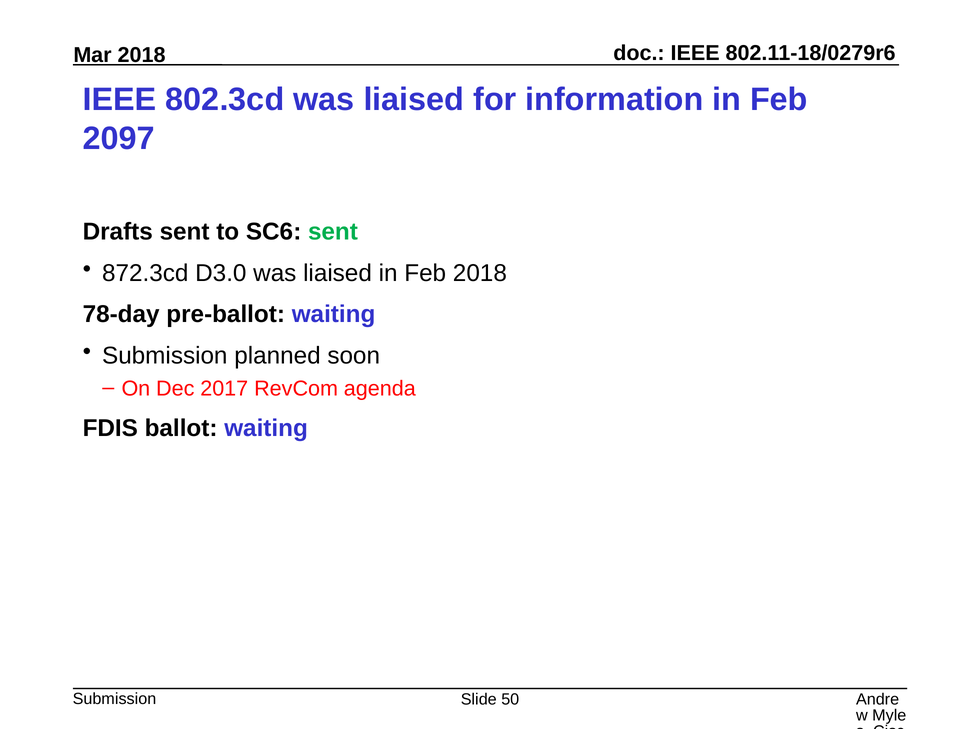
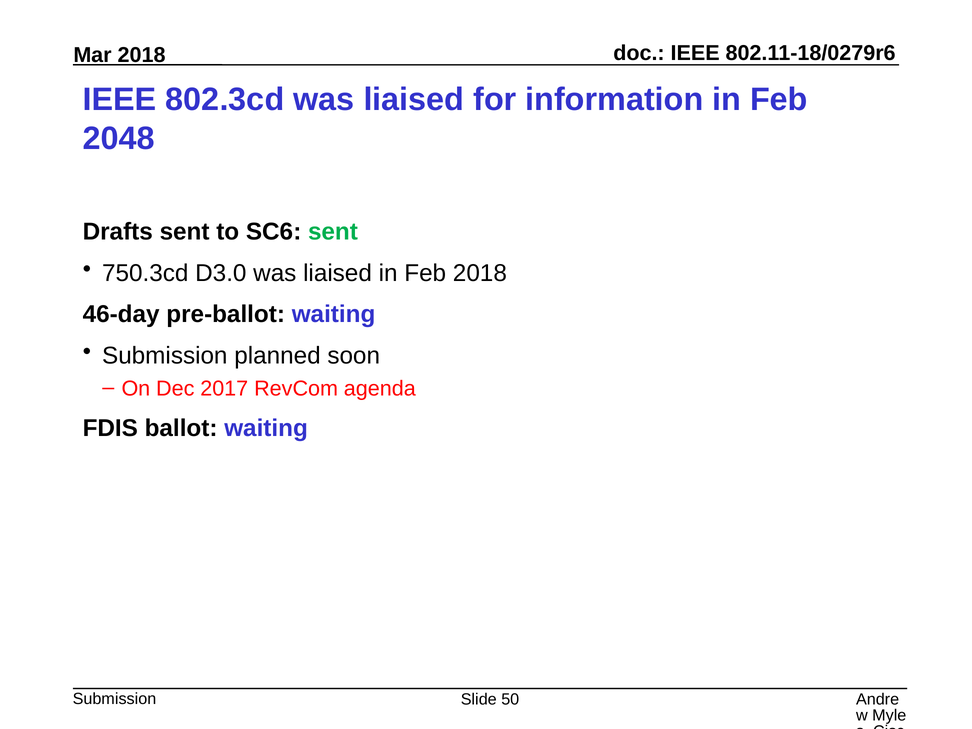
2097: 2097 -> 2048 (119, 138)
872.3cd: 872.3cd -> 750.3cd (145, 273)
78-day: 78-day -> 46-day (121, 314)
